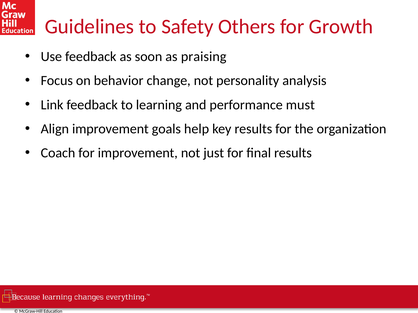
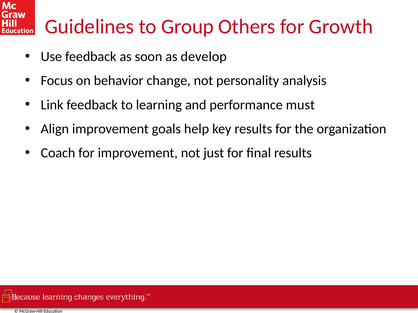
Safety: Safety -> Group (187, 27)
praising: praising -> develop (204, 57)
